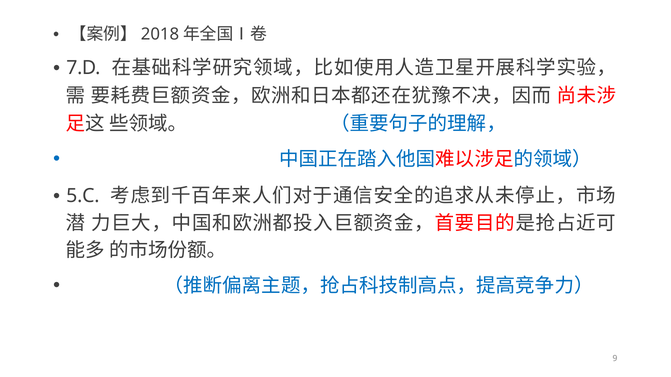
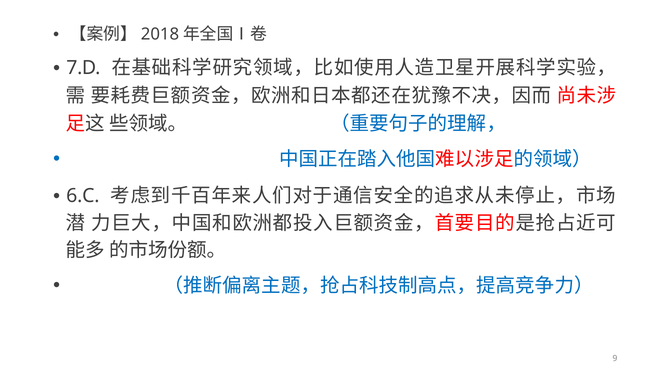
5.C: 5.C -> 6.C (83, 196)
